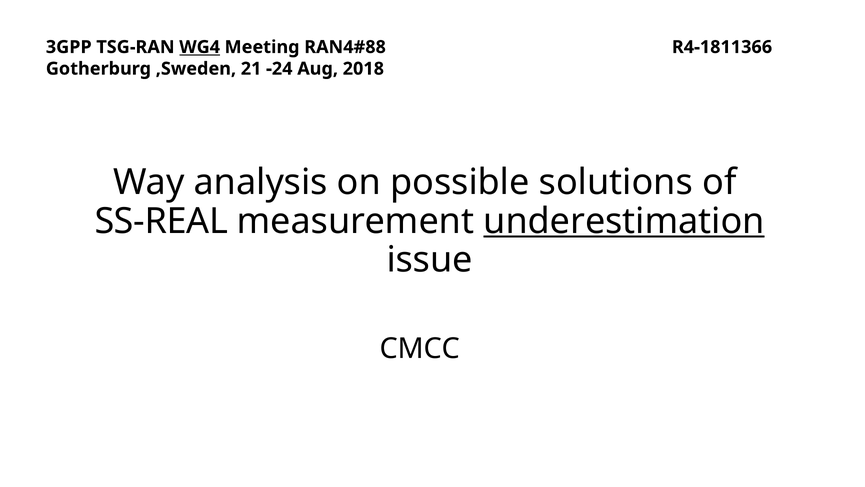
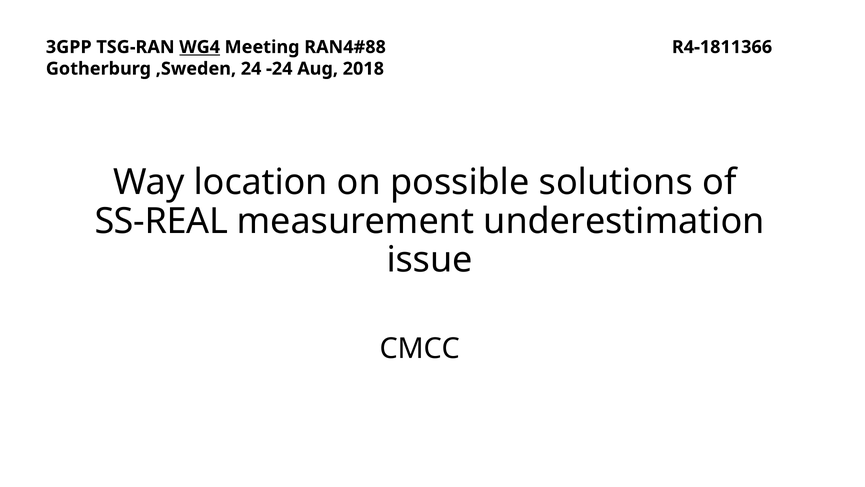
21: 21 -> 24 (251, 69)
analysis: analysis -> location (261, 182)
underestimation underline: present -> none (624, 221)
